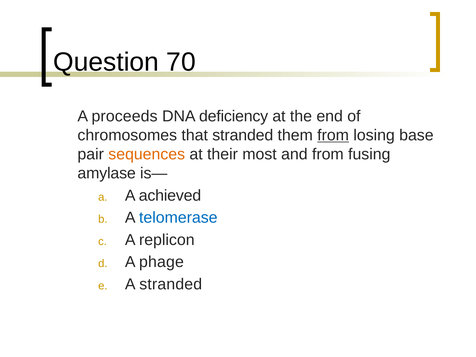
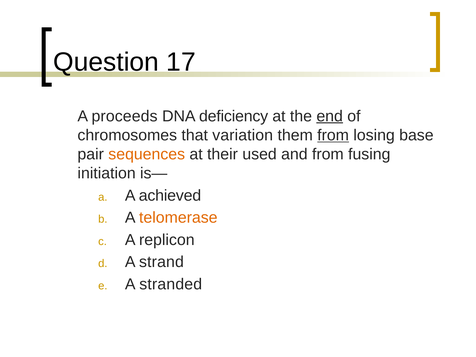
70: 70 -> 17 (181, 62)
end underline: none -> present (330, 116)
that stranded: stranded -> variation (243, 135)
most: most -> used (260, 154)
amylase: amylase -> initiation (107, 173)
telomerase colour: blue -> orange (178, 218)
phage: phage -> strand (161, 262)
